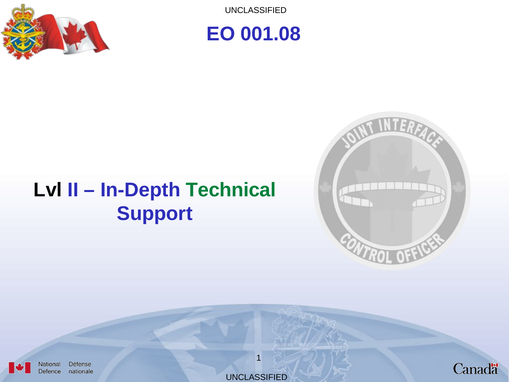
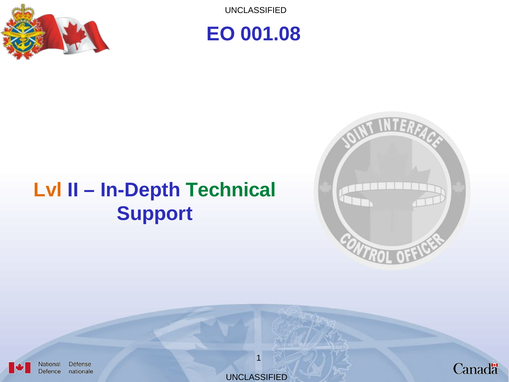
Lvl colour: black -> orange (48, 190)
